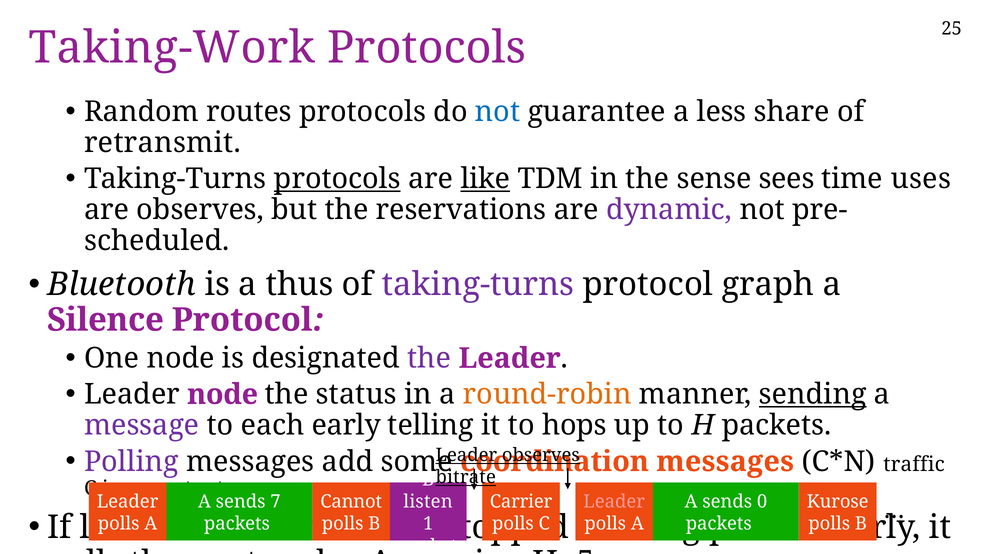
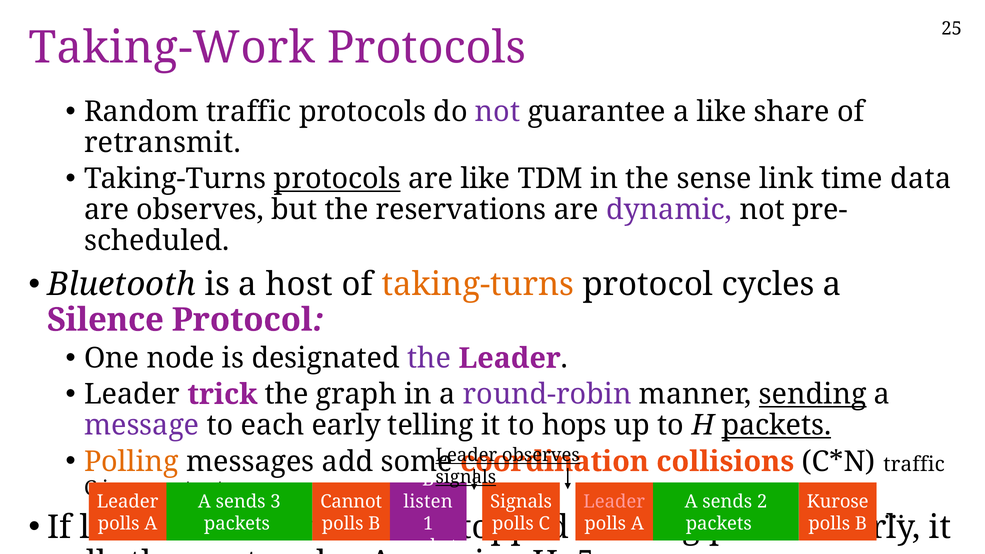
Random routes: routes -> traffic (249, 112)
not colour: blue -> purple (498, 112)
a less: less -> like (722, 112)
like underline: present -> none (485, 179)
sense sees: sees -> link (786, 179)
uses: uses -> data (921, 179)
thus: thus -> host (299, 284)
taking-turns colour: purple -> orange (478, 284)
graph: graph -> cycles (768, 284)
Leader node: node -> trick (222, 394)
status: status -> graph (356, 394)
round-robin colour: orange -> purple (547, 394)
packets underline: none -> present (776, 426)
Polling colour: purple -> orange (131, 462)
messages: messages -> collisions (725, 462)
bitrate: bitrate -> signals (466, 477)
7: 7 -> 3 (275, 502)
Carrier: Carrier -> Signals (521, 502)
0: 0 -> 2 (762, 502)
